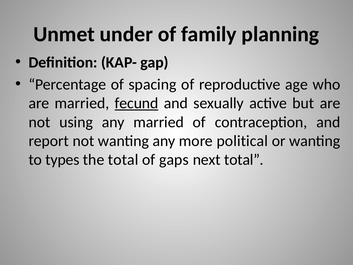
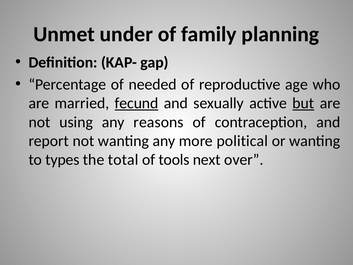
spacing: spacing -> needed (153, 84)
but underline: none -> present (303, 103)
any married: married -> reasons (159, 122)
gaps: gaps -> tools (174, 160)
next total: total -> over (244, 160)
